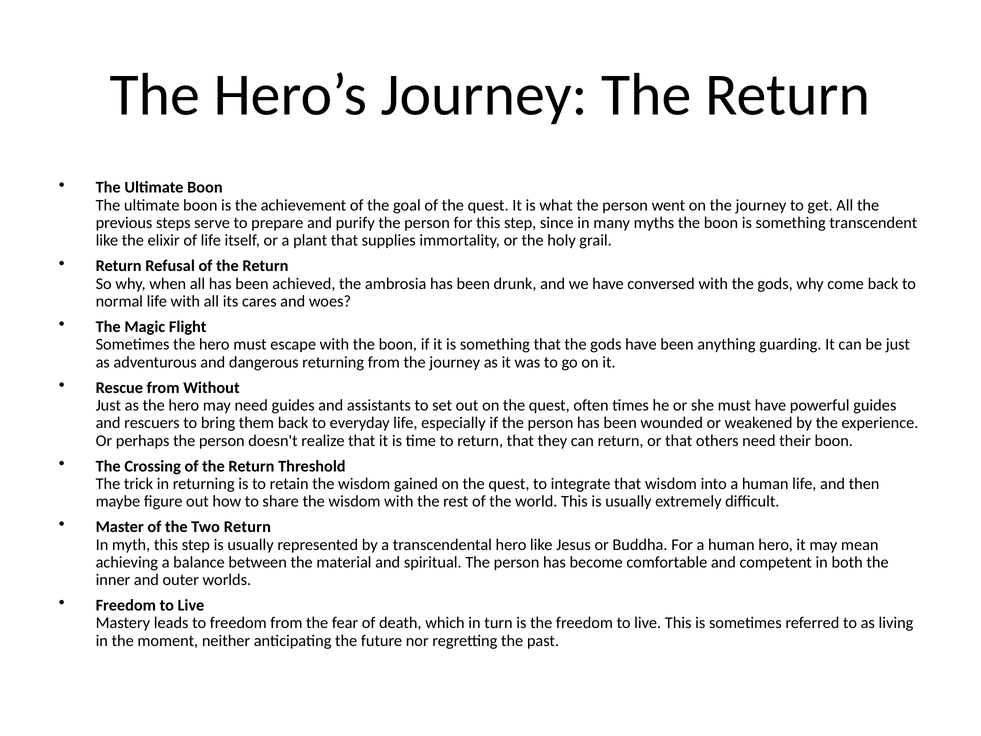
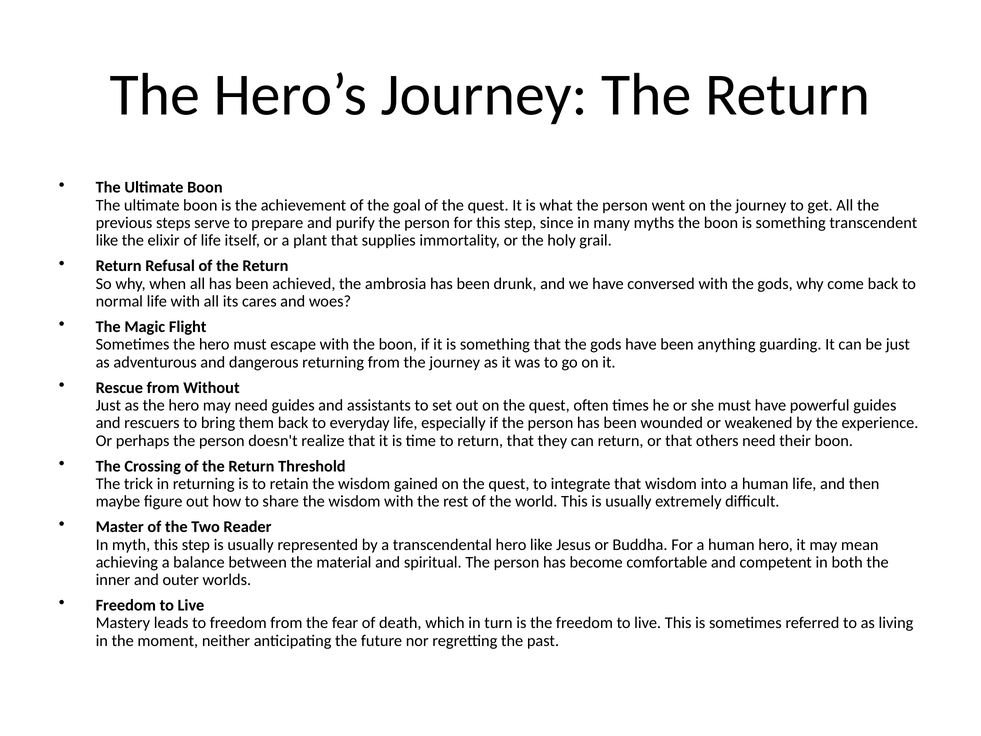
Two Return: Return -> Reader (247, 527)
